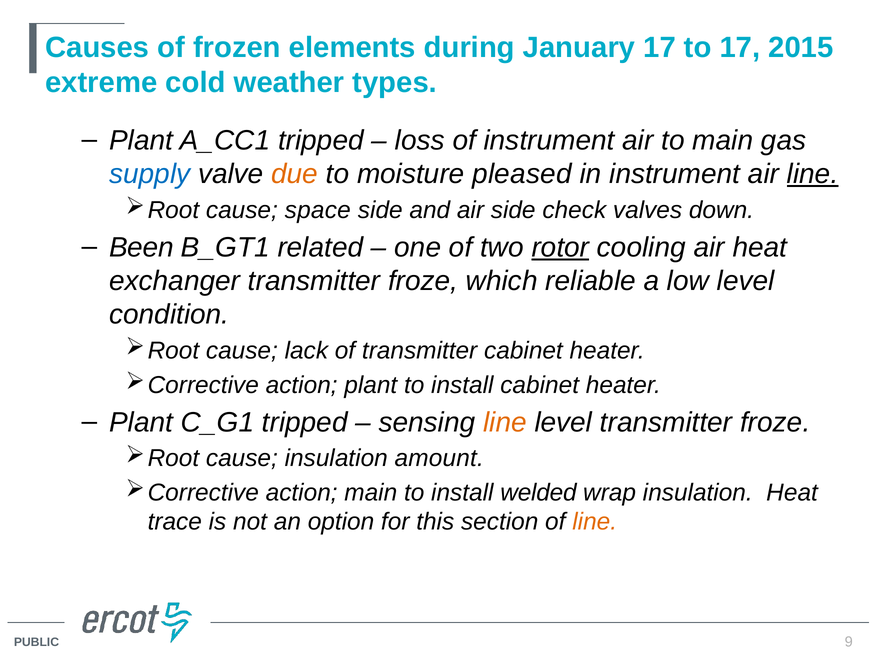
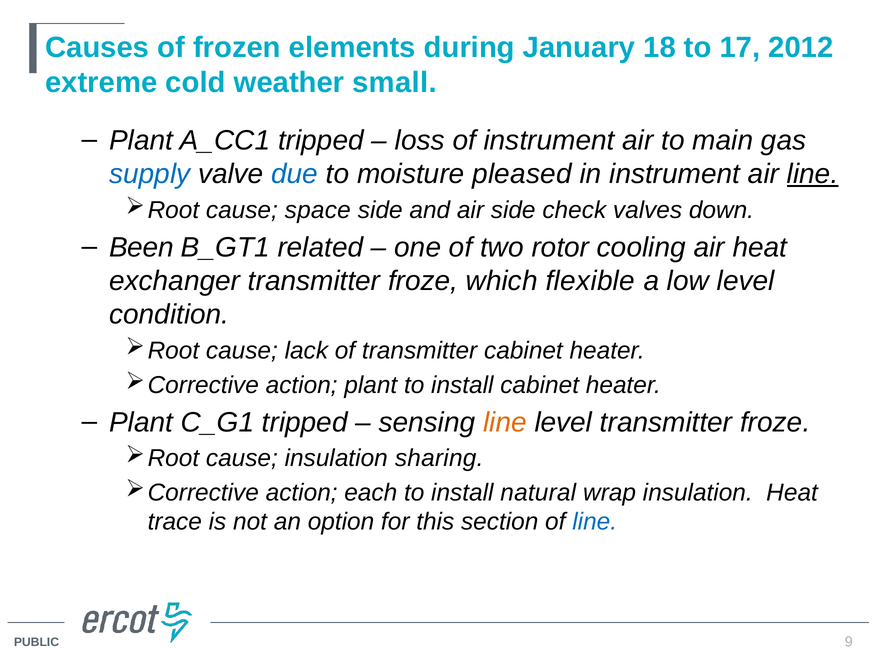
January 17: 17 -> 18 (660, 47)
2015: 2015 -> 2012 (801, 47)
types: types -> small (394, 82)
due colour: orange -> blue (295, 174)
rotor underline: present -> none (560, 247)
reliable: reliable -> flexible (590, 281)
amount: amount -> sharing (439, 458)
action main: main -> each (371, 492)
welded: welded -> natural (538, 492)
line colour: orange -> blue (595, 522)
